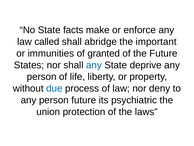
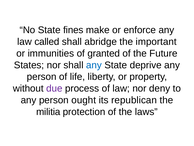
facts: facts -> fines (73, 30)
due colour: blue -> purple (54, 88)
person future: future -> ought (84, 100)
psychiatric: psychiatric -> republican (134, 100)
union: union -> militia (48, 111)
